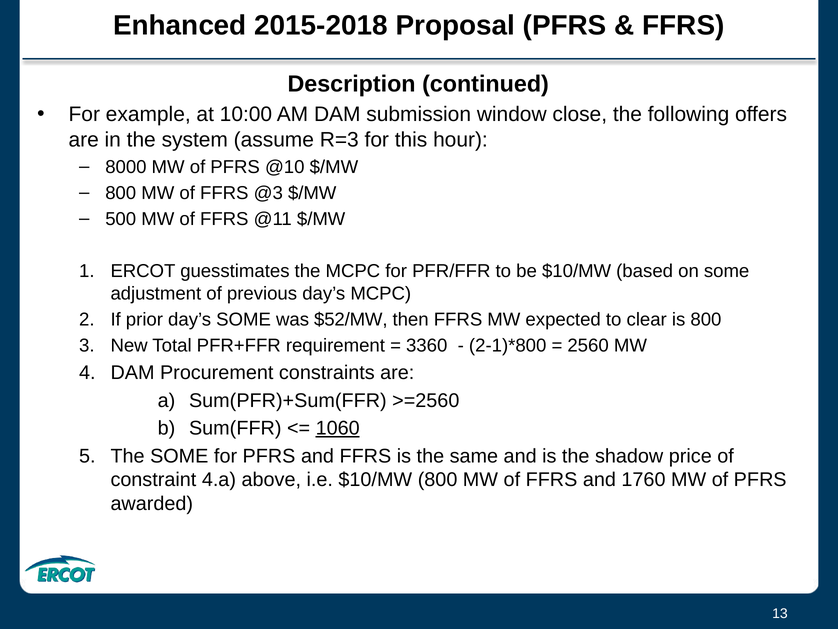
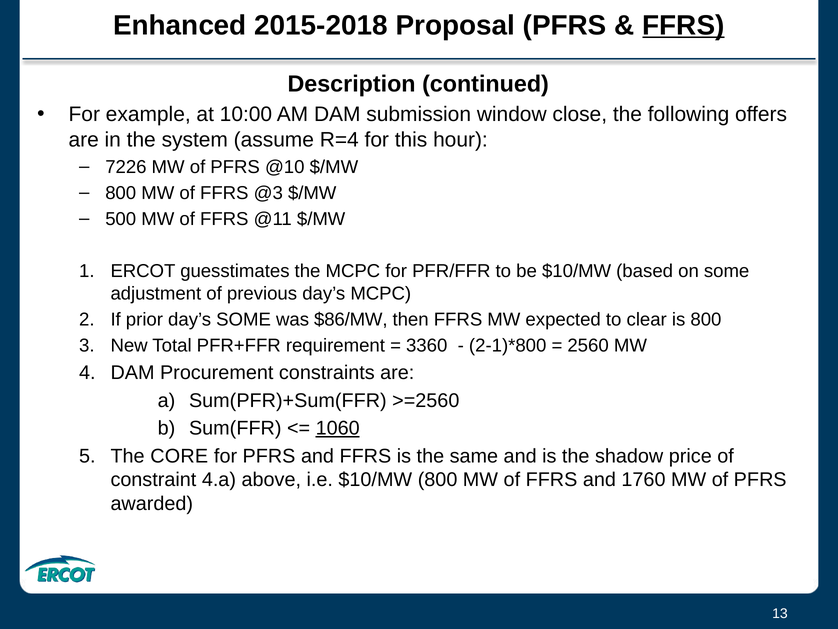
FFRS underline: none -> present (683, 25)
R=3: R=3 -> R=4 (339, 140)
8000: 8000 -> 7226 (126, 167)
$52/MW: $52/MW -> $86/MW (351, 319)
The SOME: SOME -> CORE (179, 456)
